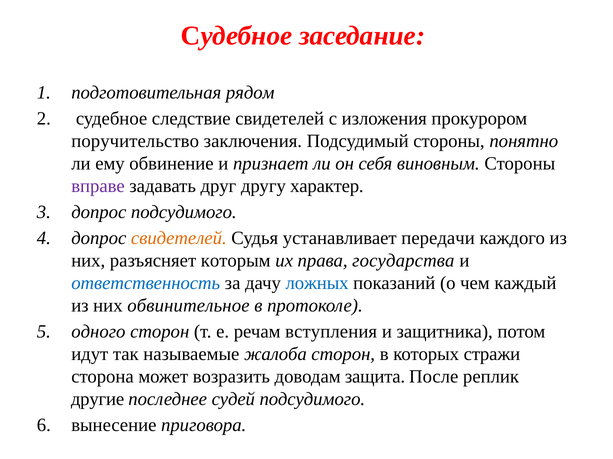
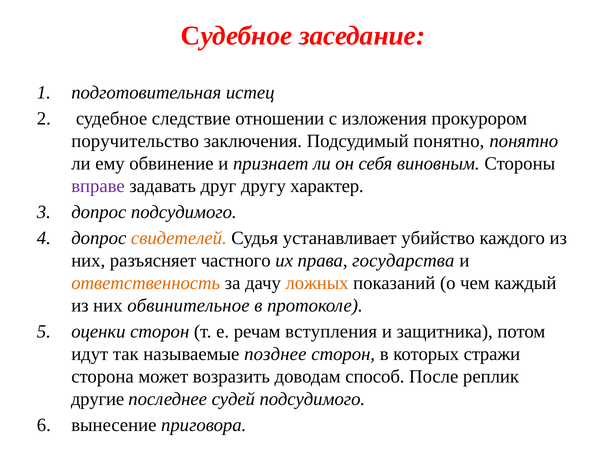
рядом: рядом -> истец (250, 93)
следствие свидетелей: свидетелей -> отношении (280, 119)
Подсудимый стороны: стороны -> понятно (449, 141)
передачи: передачи -> убийство (438, 239)
которым: которым -> частного (236, 261)
ответственность colour: blue -> orange (146, 284)
ложных colour: blue -> orange (317, 284)
одного: одного -> оценки (98, 332)
жалоба: жалоба -> позднее (275, 355)
защита: защита -> способ (375, 377)
